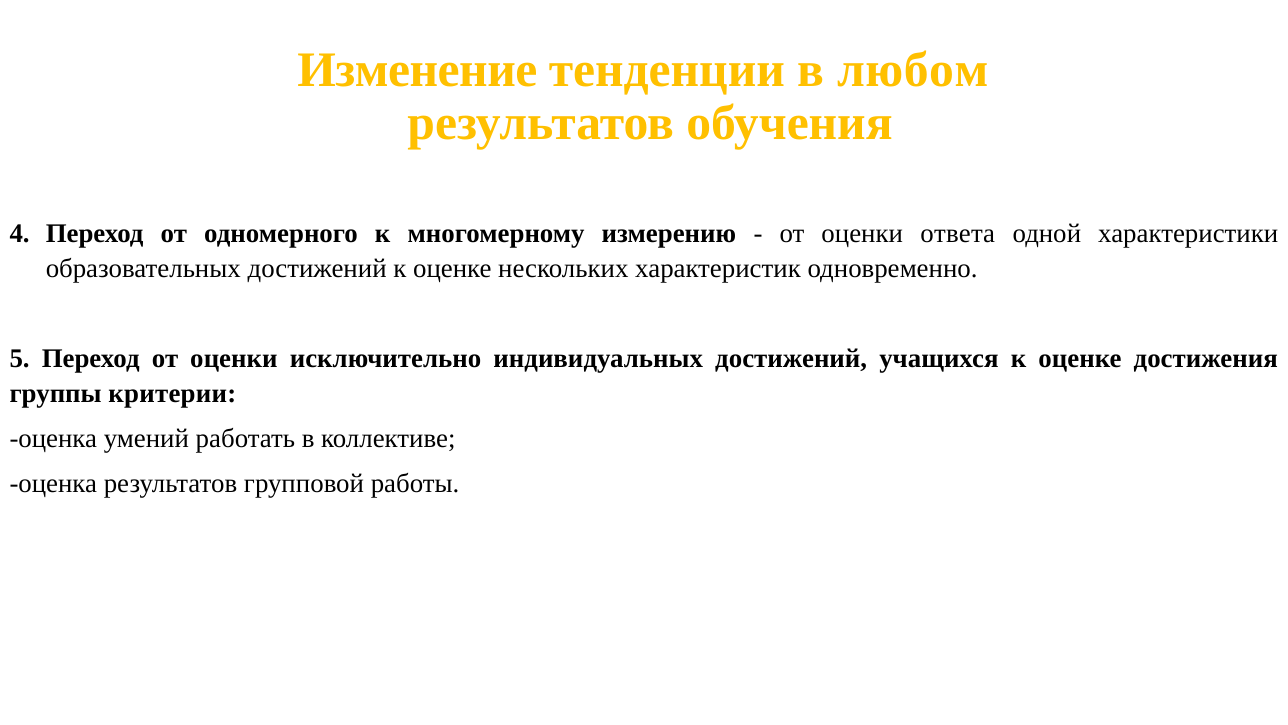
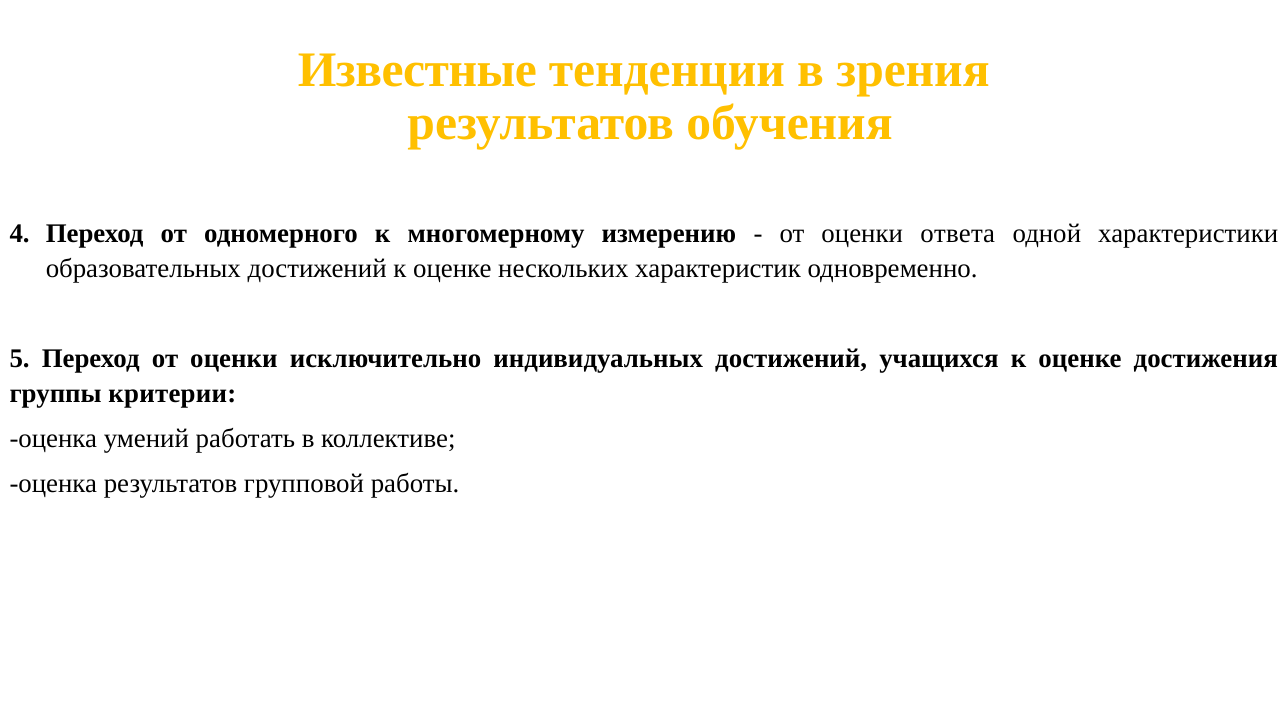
Изменение: Изменение -> Известные (417, 70)
любом: любом -> зрения (913, 70)
